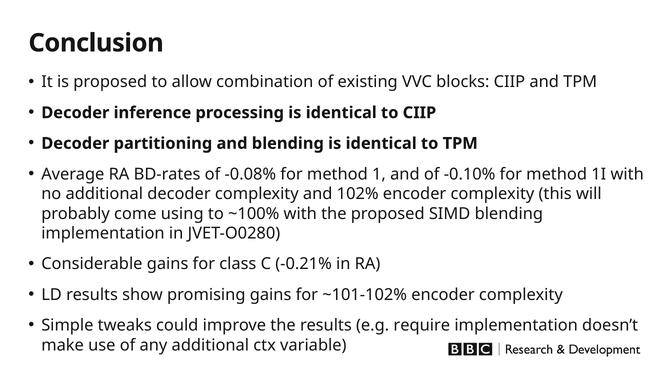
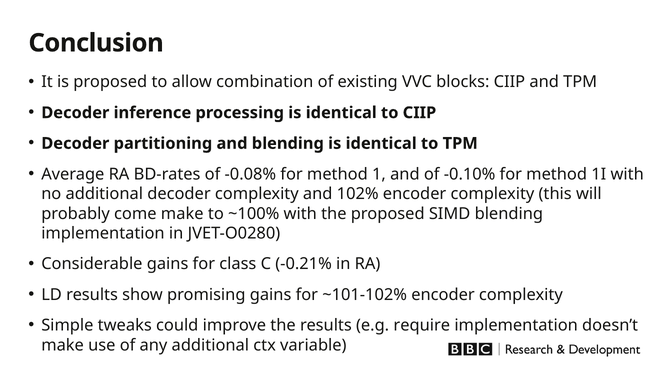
come using: using -> make (182, 214)
